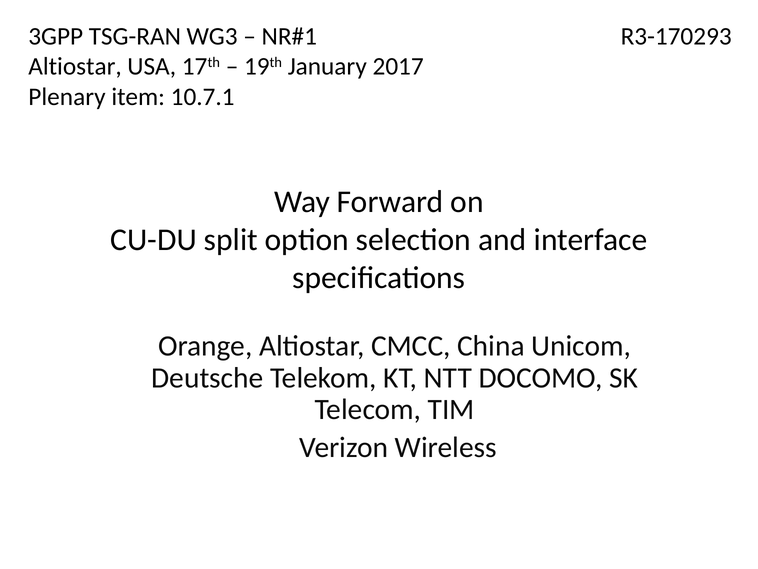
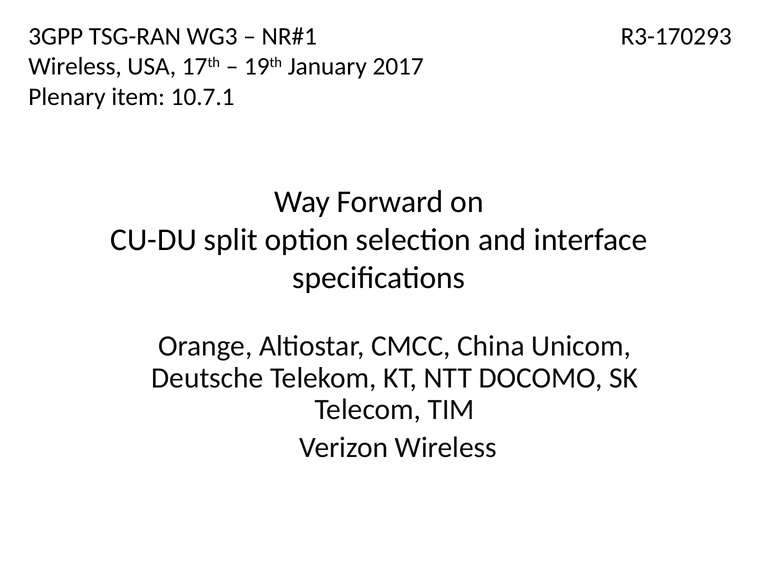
Altiostar: Altiostar -> Wireless (75, 66)
